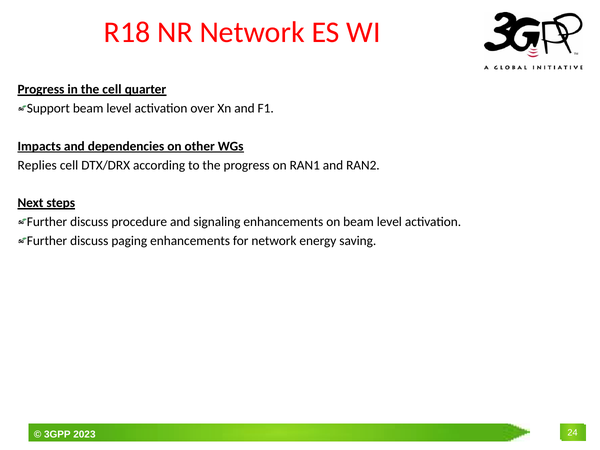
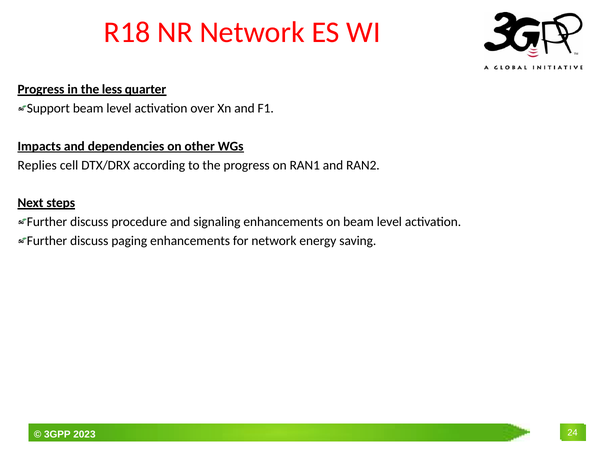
the cell: cell -> less (112, 90)
